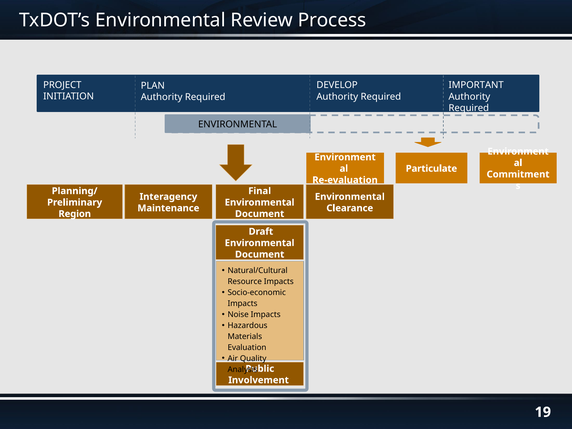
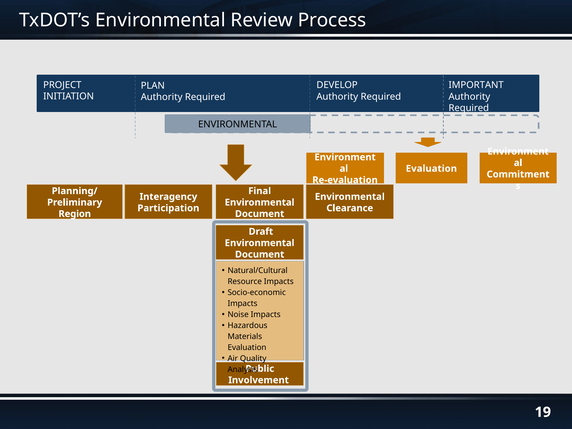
Particulate: Particulate -> Evaluation (431, 169)
Maintenance: Maintenance -> Participation (168, 208)
